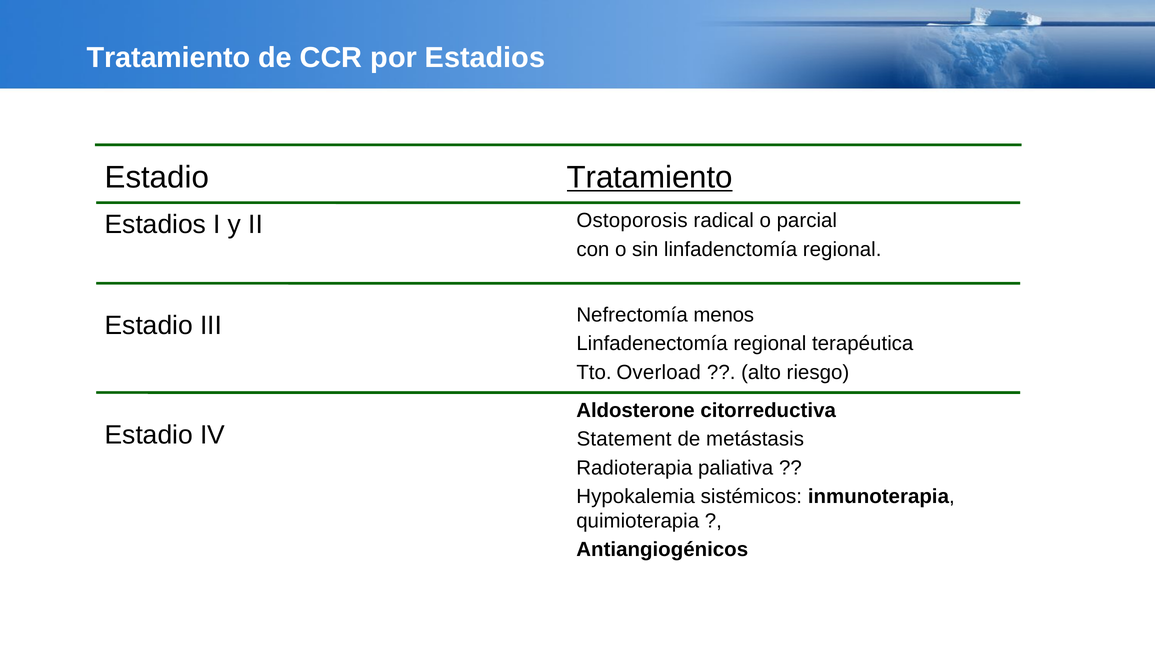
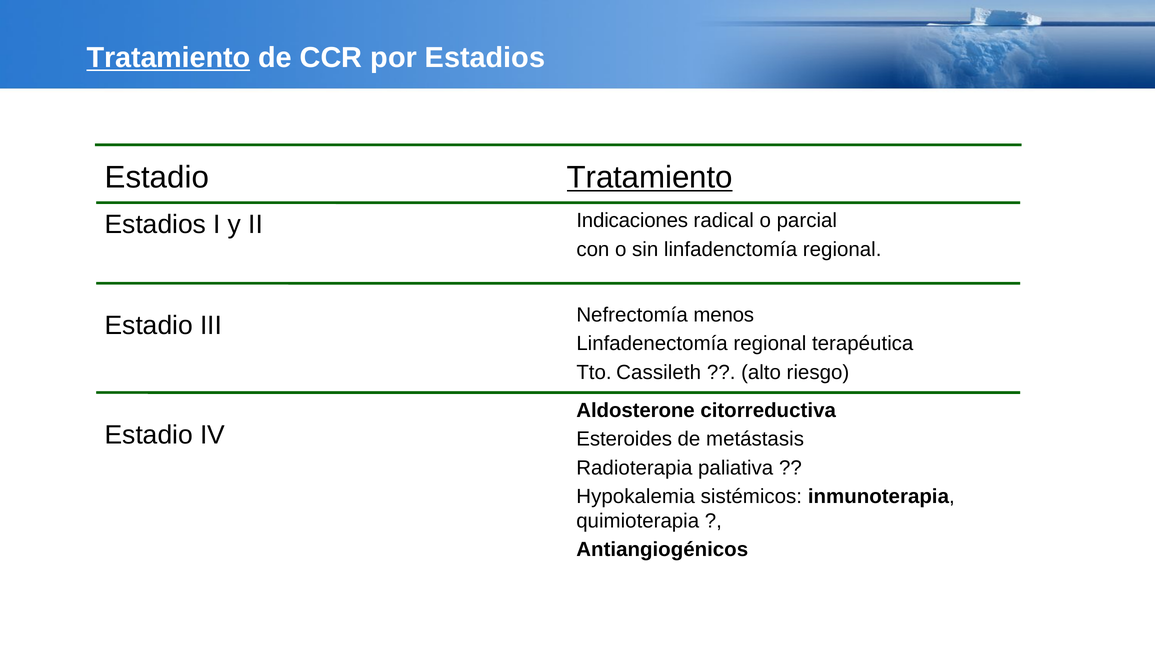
Tratamiento underline: none -> present (168, 58)
Ostoporosis: Ostoporosis -> Indicaciones (632, 220)
Overload: Overload -> Cassileth (659, 372)
Statement: Statement -> Esteroides (624, 439)
